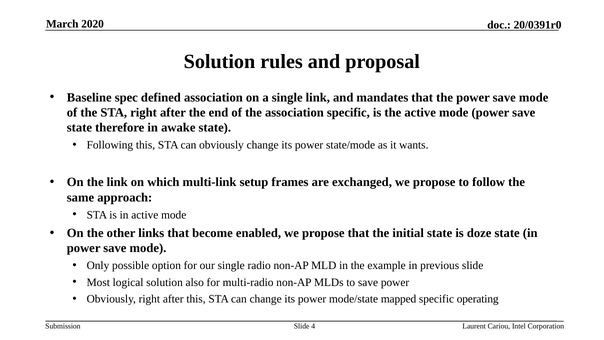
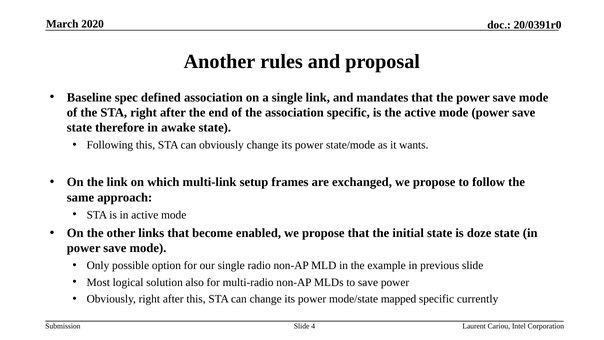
Solution: Solution -> Another (219, 62)
operating: operating -> currently (478, 299)
